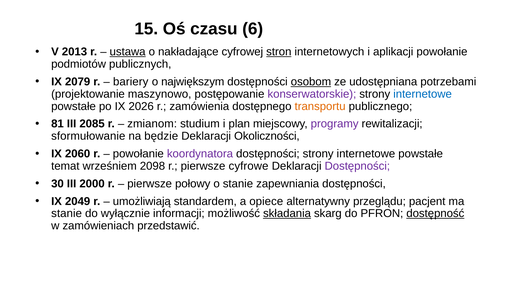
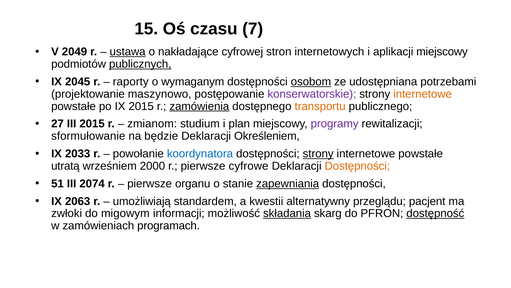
6: 6 -> 7 (253, 29)
2013: 2013 -> 2049 (74, 52)
stron underline: present -> none (279, 52)
aplikacji powołanie: powołanie -> miejscowy (442, 52)
publicznych underline: none -> present (140, 64)
2079: 2079 -> 2045 (78, 82)
bariery: bariery -> raporty (131, 82)
największym: największym -> wymaganym (193, 82)
internetowe colour: blue -> orange (423, 94)
IX 2026: 2026 -> 2015 (141, 106)
zamówienia underline: none -> present (199, 106)
81: 81 -> 27 (58, 124)
III 2085: 2085 -> 2015 (92, 124)
Okoliczności: Okoliczności -> Określeniem (267, 136)
2060: 2060 -> 2033 (78, 153)
koordynatora colour: purple -> blue (200, 153)
strony underline: none -> present (318, 153)
temat: temat -> utratą (65, 166)
2098: 2098 -> 2000 (152, 166)
Dostępności colour: purple -> orange (357, 166)
30: 30 -> 51 (58, 183)
2000: 2000 -> 2074 (92, 183)
połowy: połowy -> organu (193, 183)
zapewniania underline: none -> present (288, 183)
2049: 2049 -> 2063 (78, 201)
opiece: opiece -> kwestii (266, 201)
stanie: stanie -> zwłoki (67, 213)
wyłącznie: wyłącznie -> migowym (125, 213)
przedstawić: przedstawić -> programach (169, 225)
